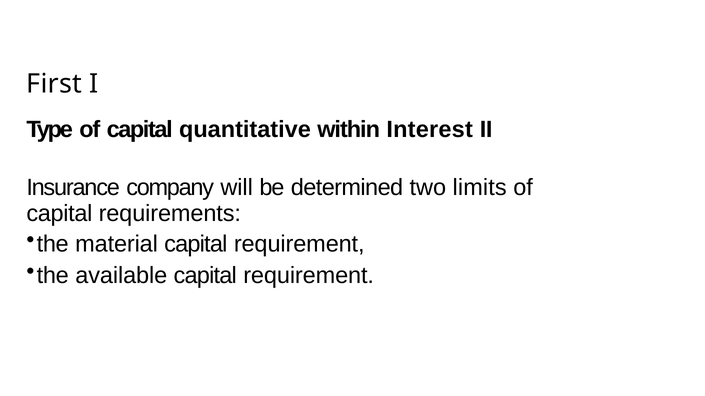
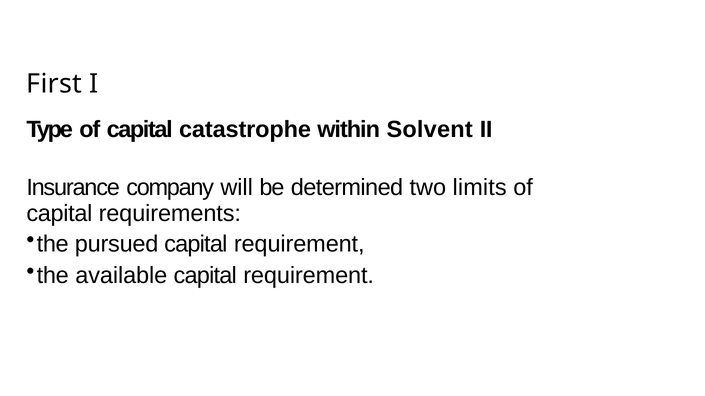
quantitative: quantitative -> catastrophe (245, 130)
Interest: Interest -> Solvent (430, 130)
material: material -> pursued (117, 244)
